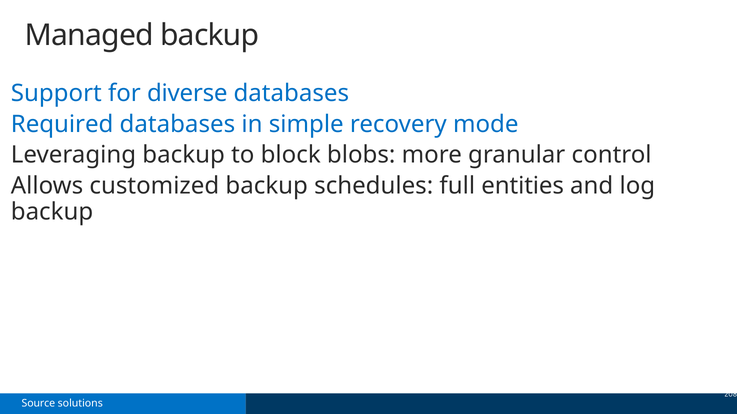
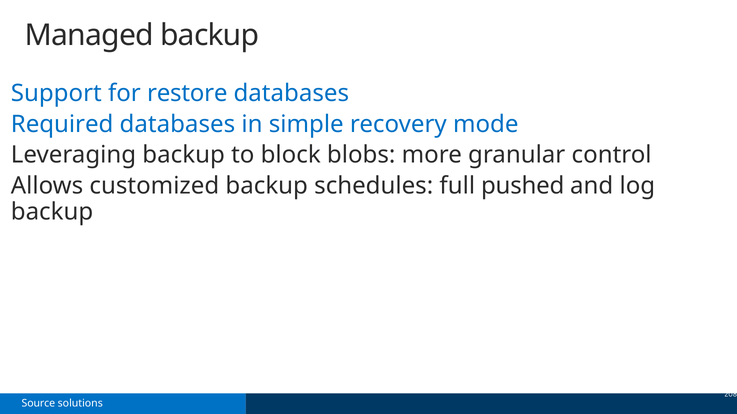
diverse: diverse -> restore (187, 93)
entities: entities -> pushed (523, 186)
